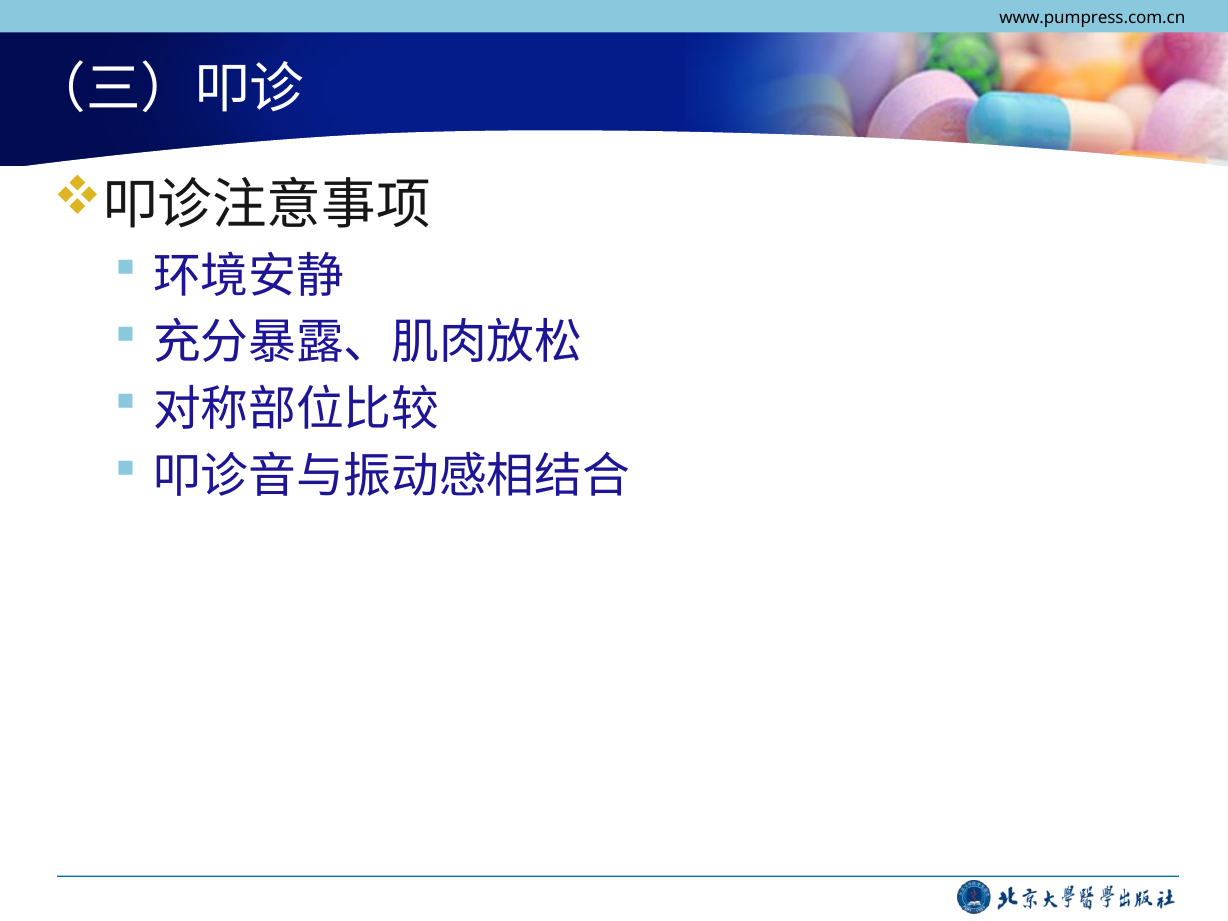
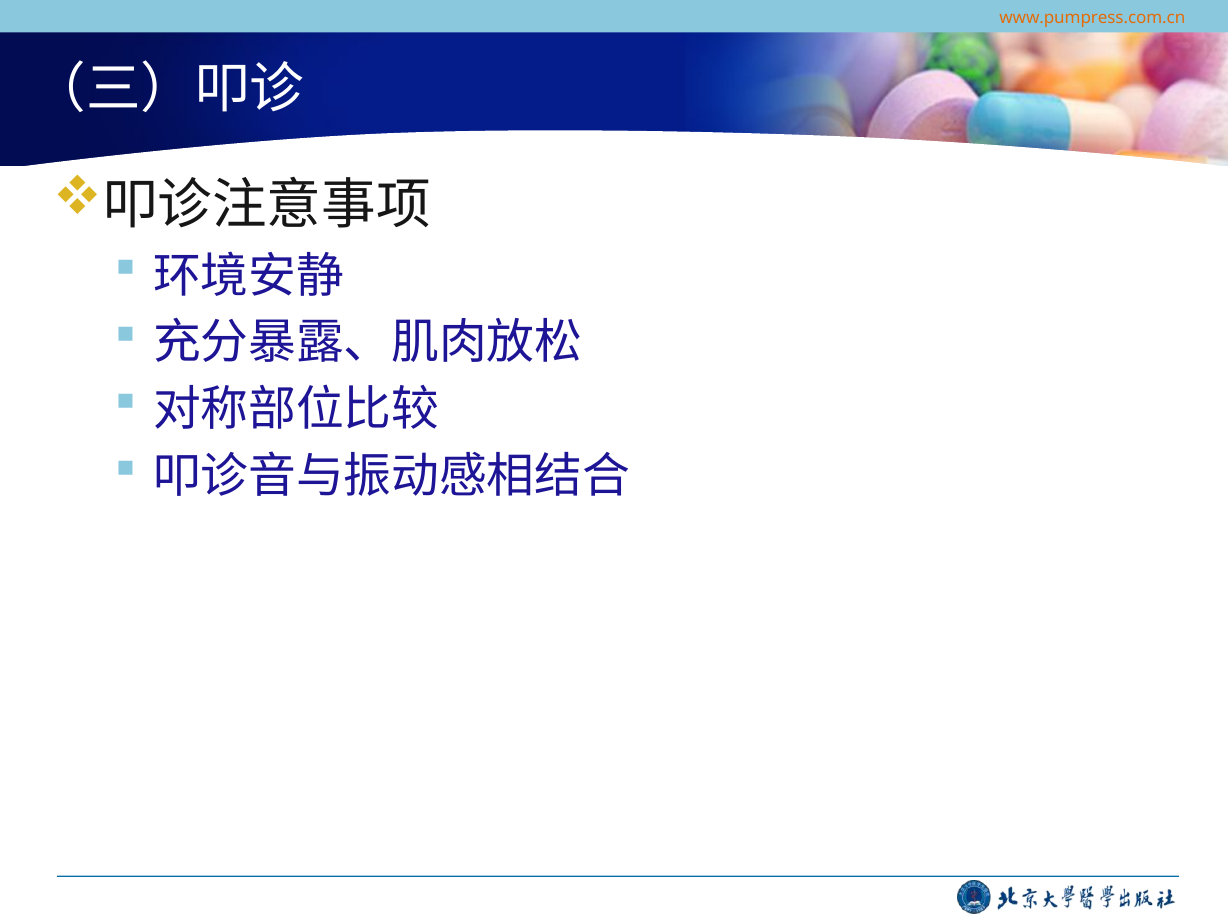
www.pumpress.com.cn colour: black -> orange (1092, 18)
